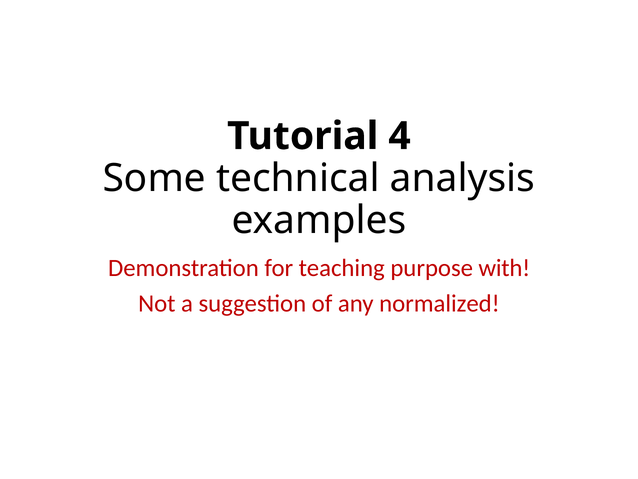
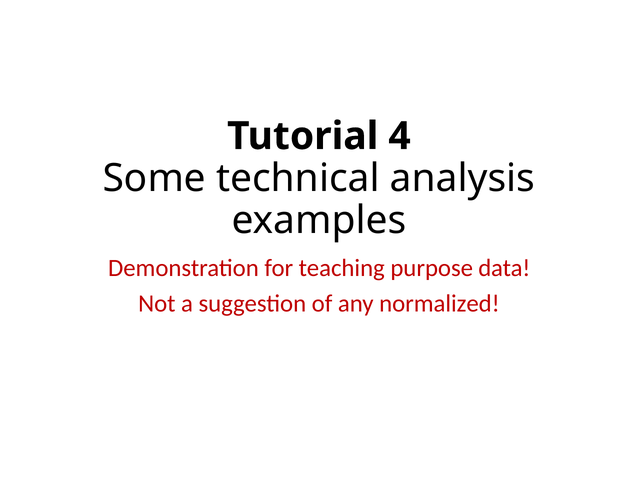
with: with -> data (504, 268)
